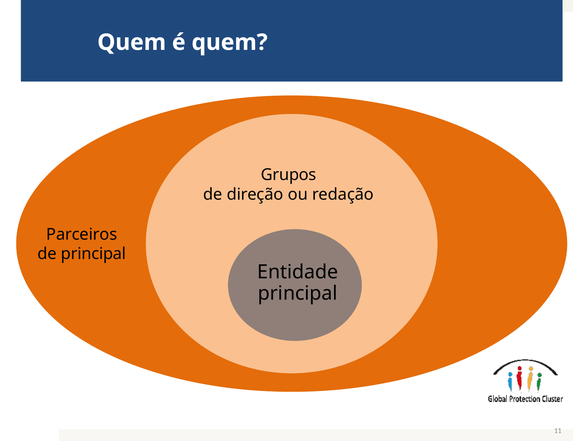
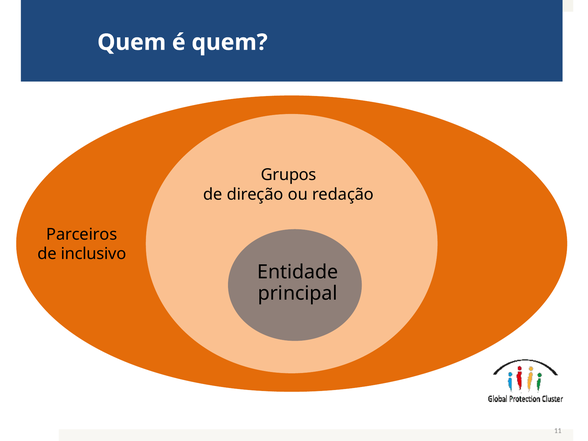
de principal: principal -> inclusivo (94, 254)
